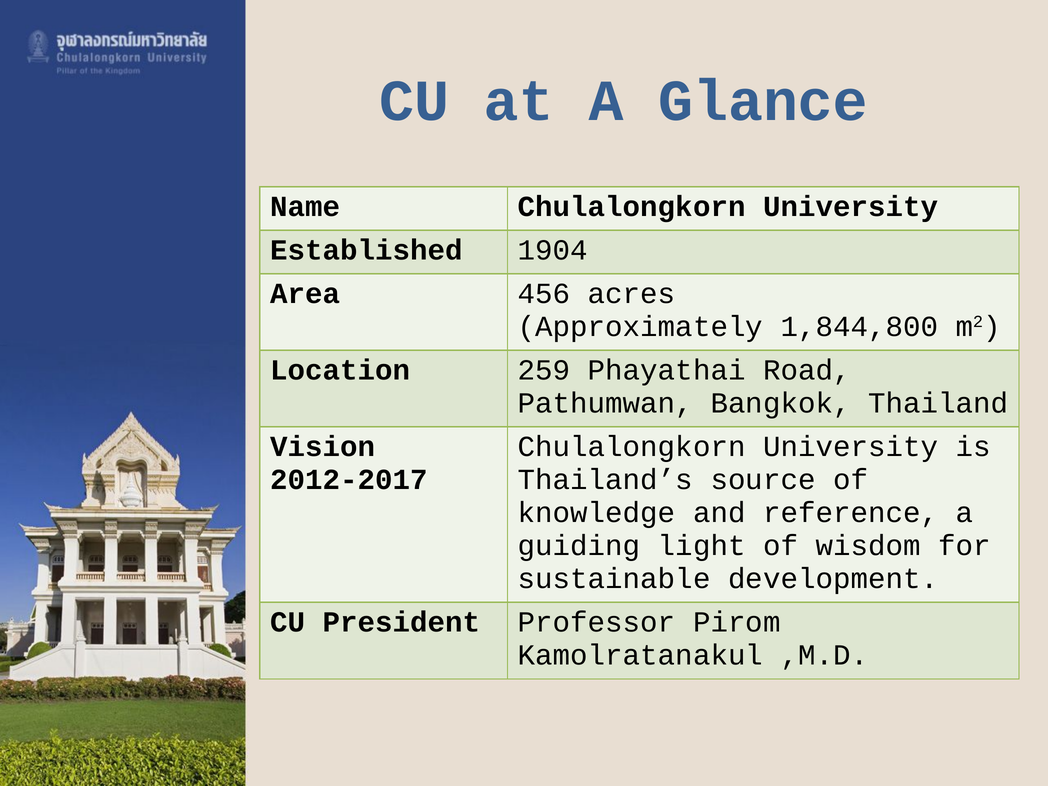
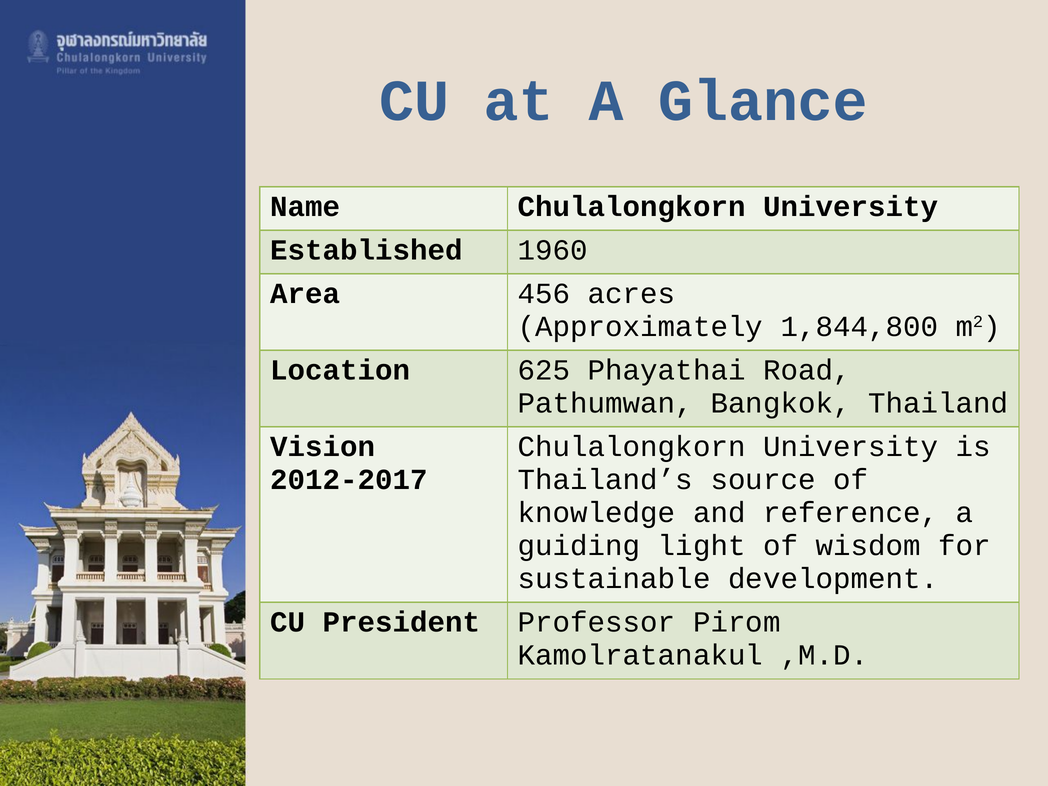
1904: 1904 -> 1960 (553, 250)
259: 259 -> 625 (544, 370)
